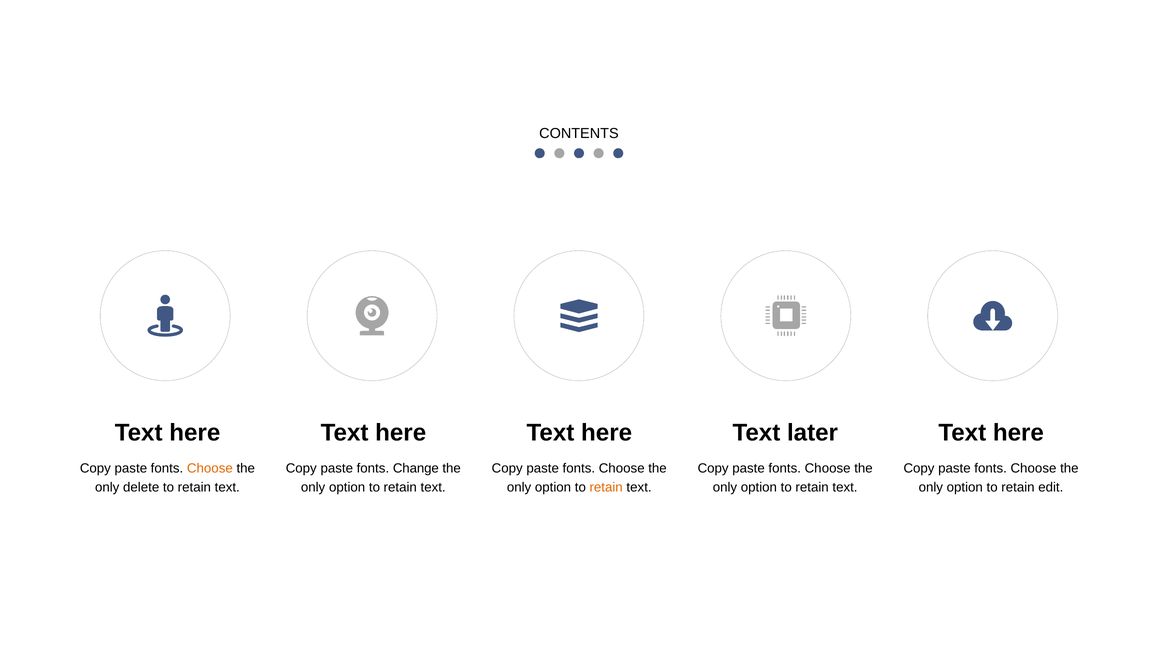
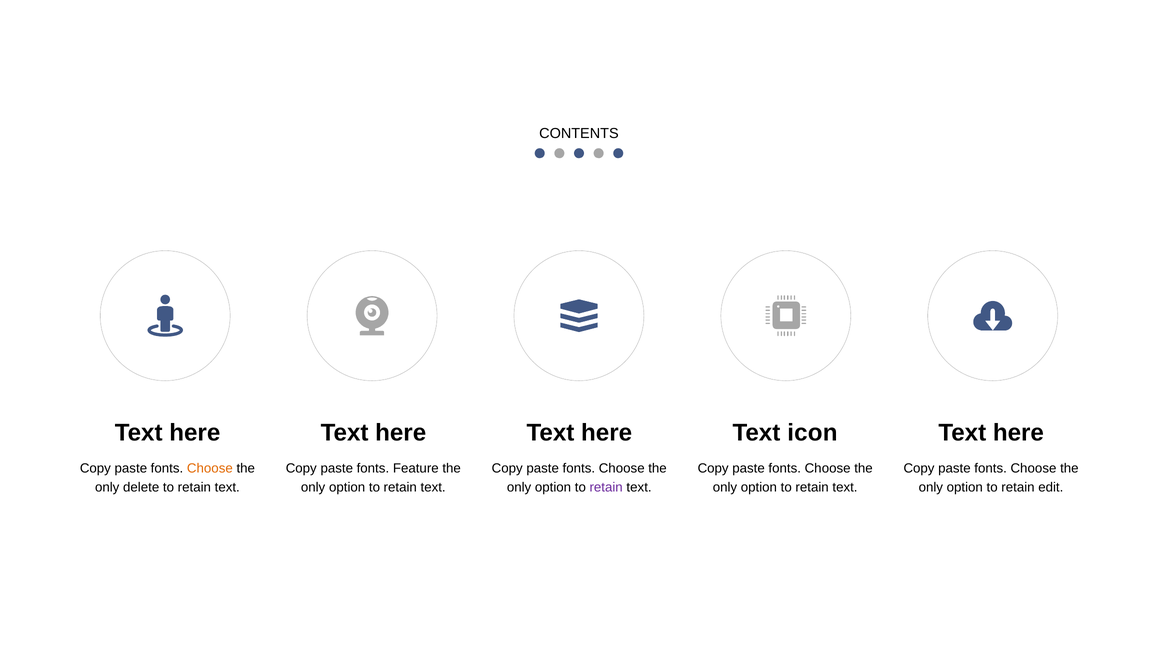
later: later -> icon (812, 433)
Change: Change -> Feature (416, 468)
retain colour: orange -> purple (606, 487)
